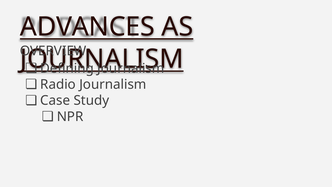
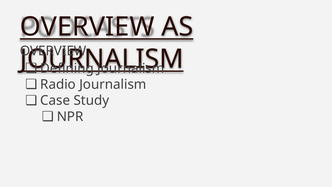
ADVANCES: ADVANCES -> OVERVIEW (87, 27)
